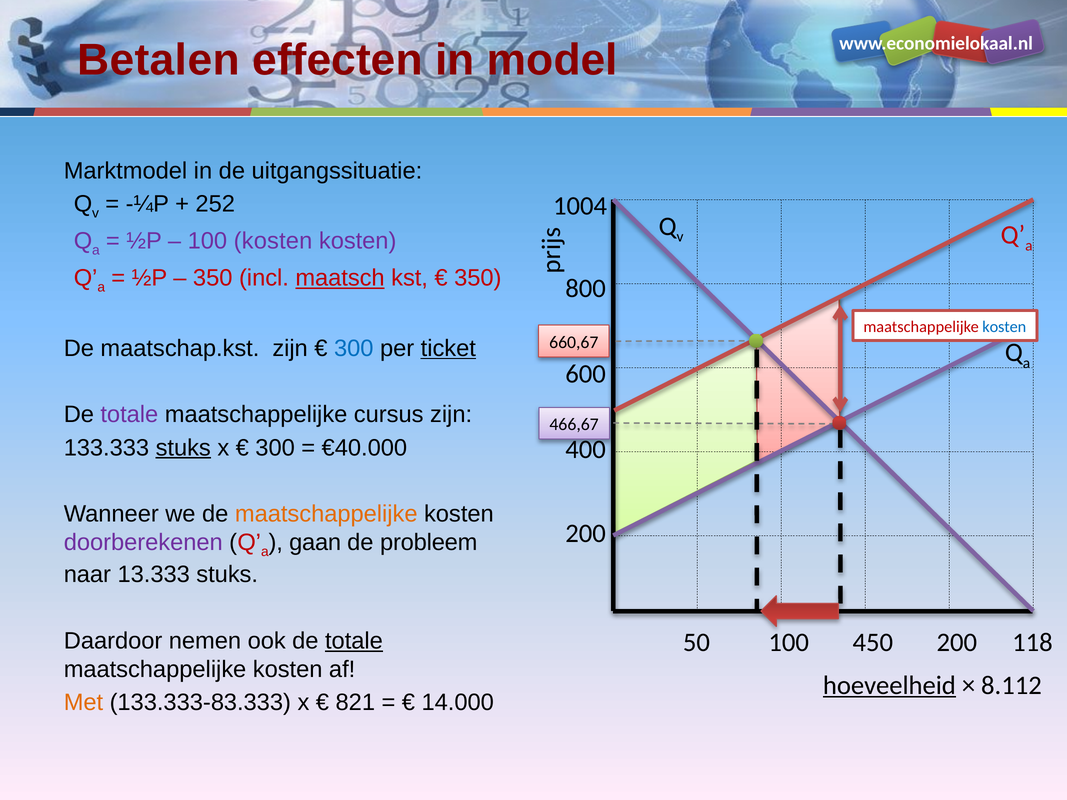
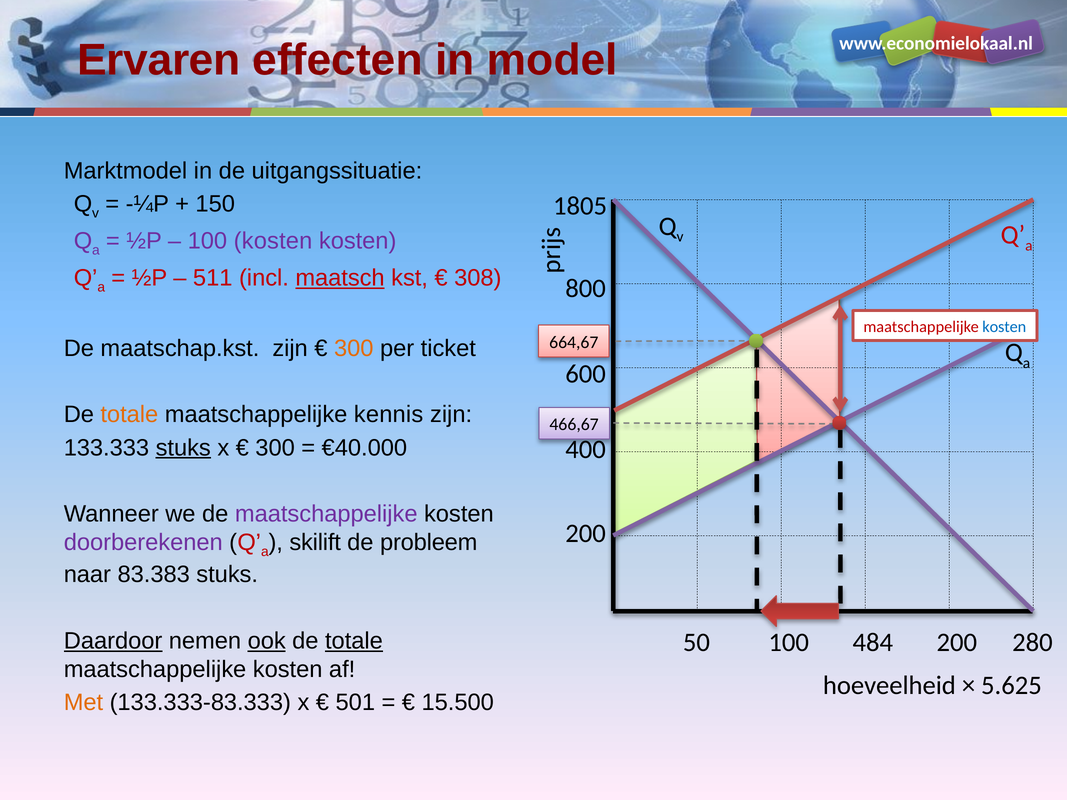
Betalen: Betalen -> Ervaren (159, 60)
252: 252 -> 150 (215, 204)
1004: 1004 -> 1805 (580, 206)
350: 350 -> 511 (213, 278)
350: 350 -> 308 (478, 278)
660,67: 660,67 -> 664,67 (574, 342)
300 colour: blue -> orange (354, 348)
ticket underline: present -> none (448, 348)
totale colour: purple -> orange (129, 415)
cursus: cursus -> kennis (389, 415)
maatschappelijke colour: orange -> purple (326, 514)
gaan: gaan -> skilift (315, 543)
13.333: 13.333 -> 83.383 (154, 575)
Daardoor underline: none -> present (113, 641)
ook underline: none -> present (267, 641)
450: 450 -> 484 (873, 643)
118: 118 -> 280 (1032, 643)
hoeveelheid underline: present -> none (889, 685)
8.112: 8.112 -> 5.625 (1011, 685)
821: 821 -> 501 (355, 703)
14.000: 14.000 -> 15.500 (458, 703)
